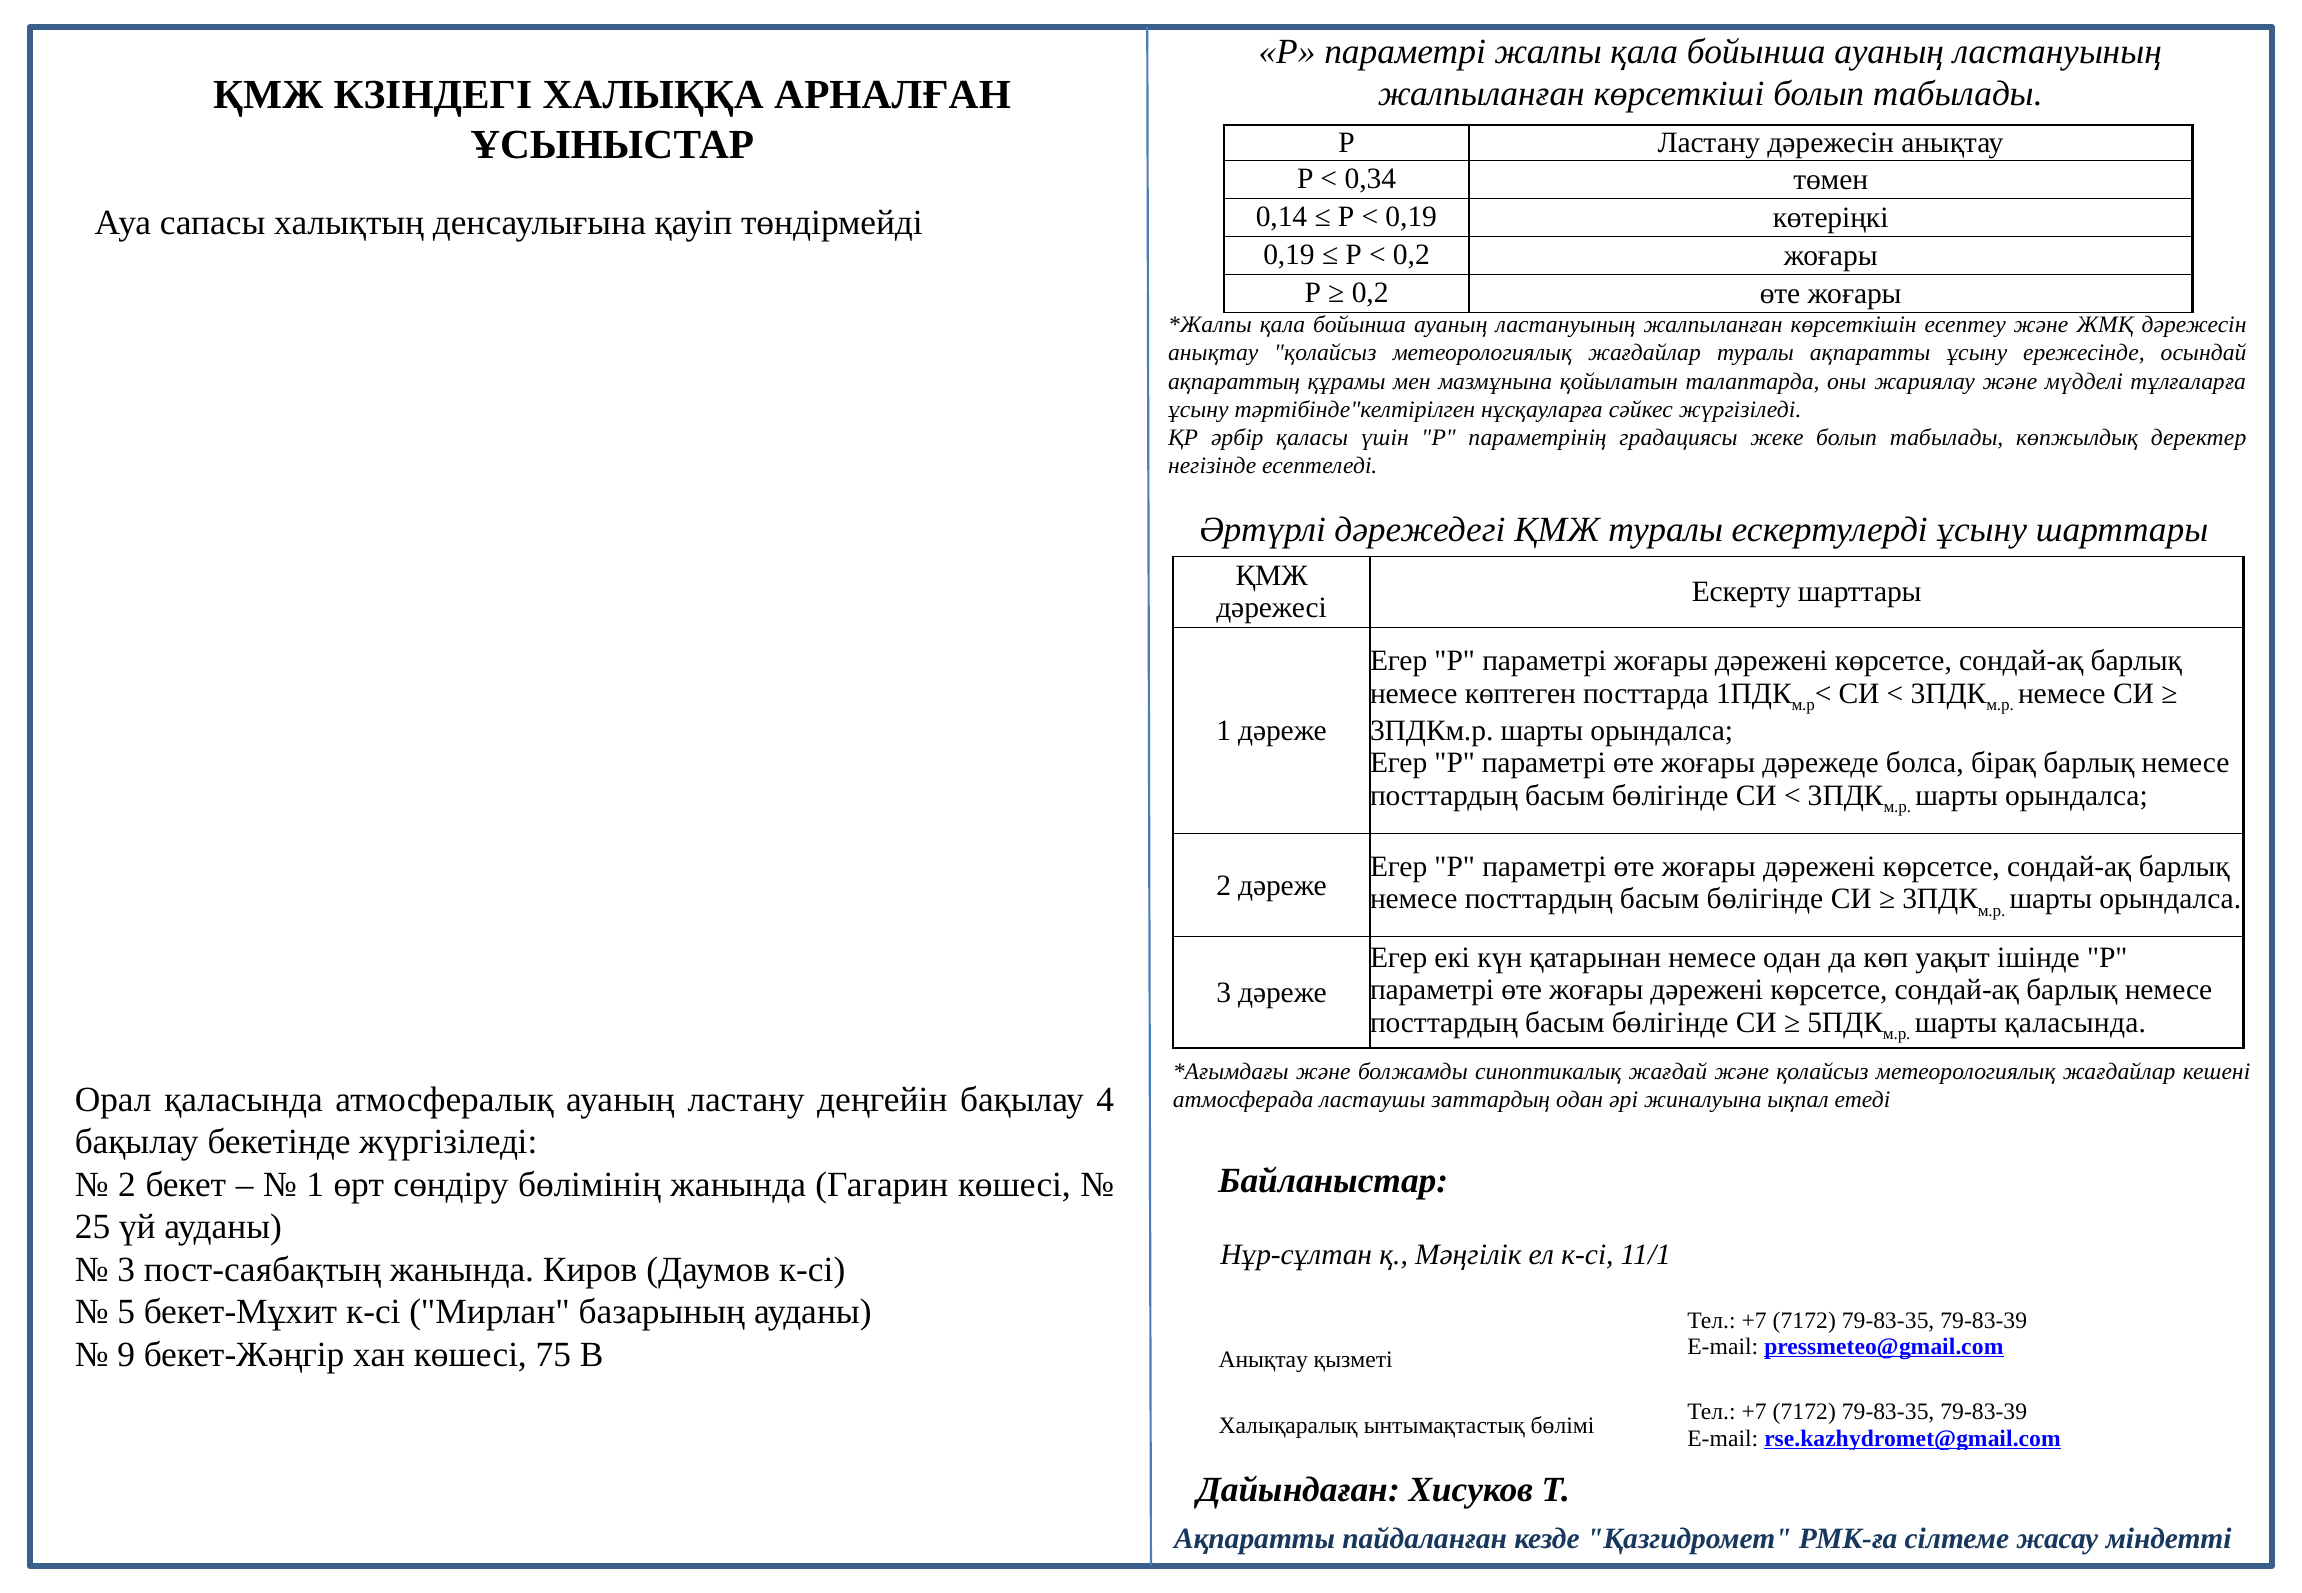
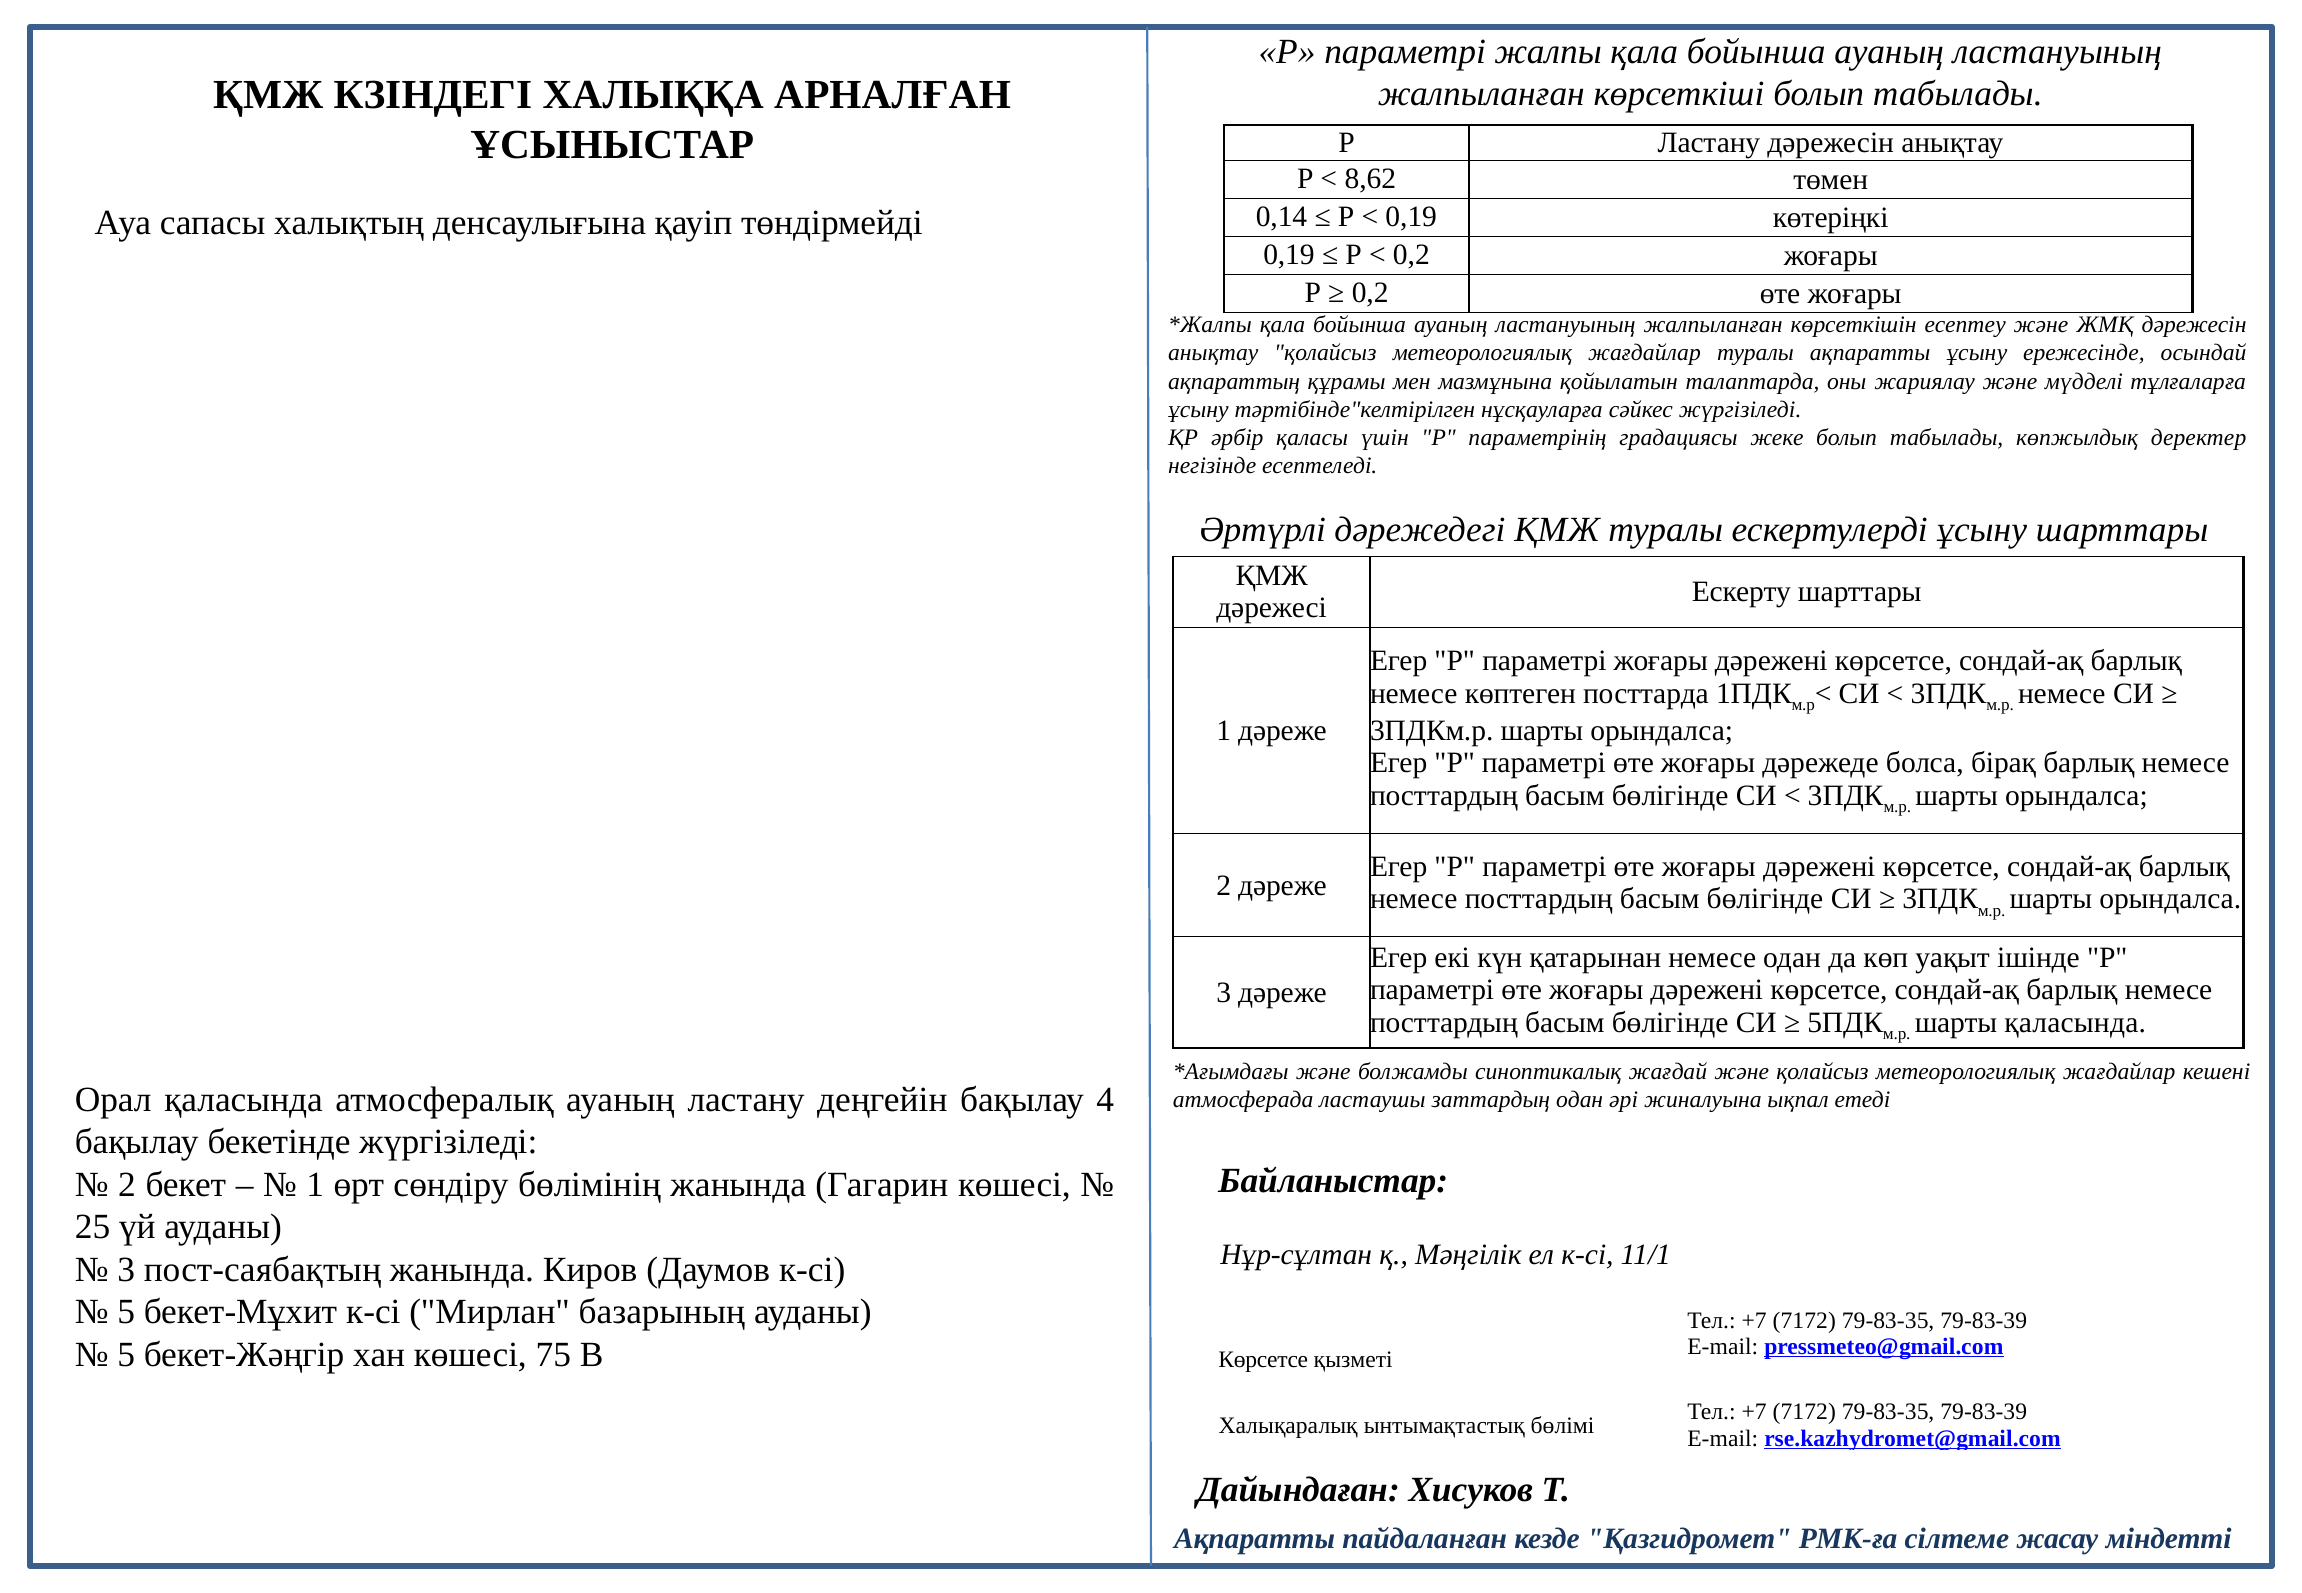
0,34: 0,34 -> 8,62 (1370, 179)
9: 9 -> 5 (126, 1355)
Анықтау: Анықтау -> Көрсетсе (1263, 1360)
